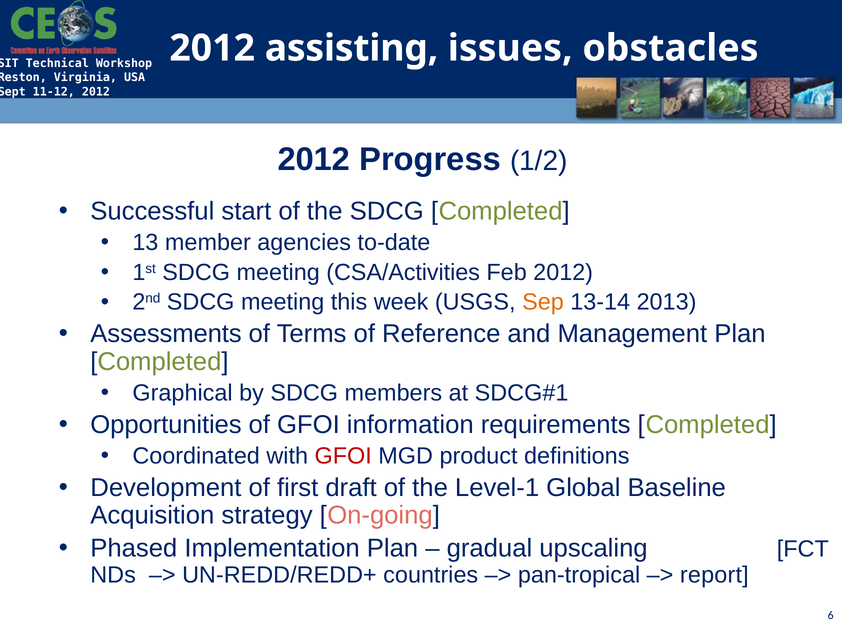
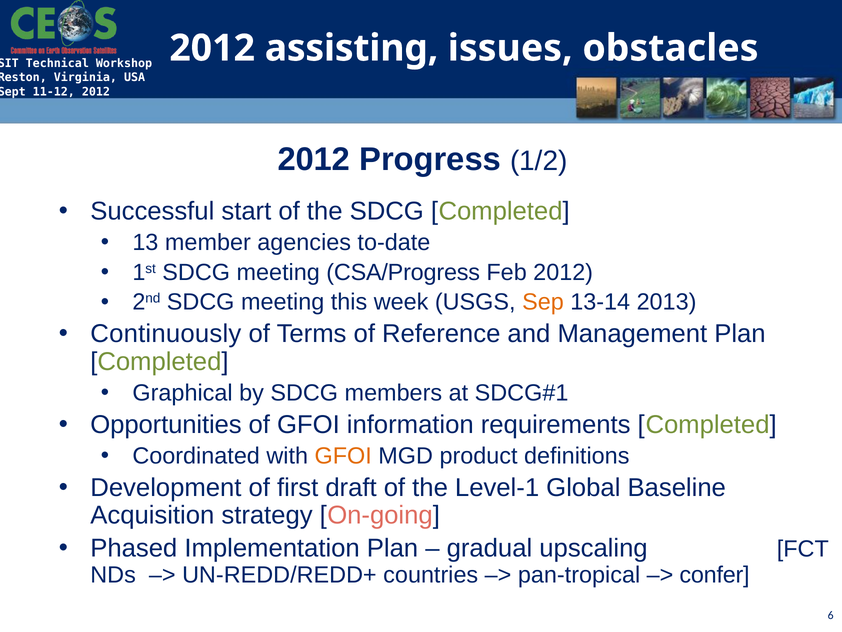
CSA/Activities: CSA/Activities -> CSA/Progress (403, 272)
Assessments: Assessments -> Continuously (166, 334)
GFOI colour: red -> orange (343, 456)
report: report -> confer (715, 574)
